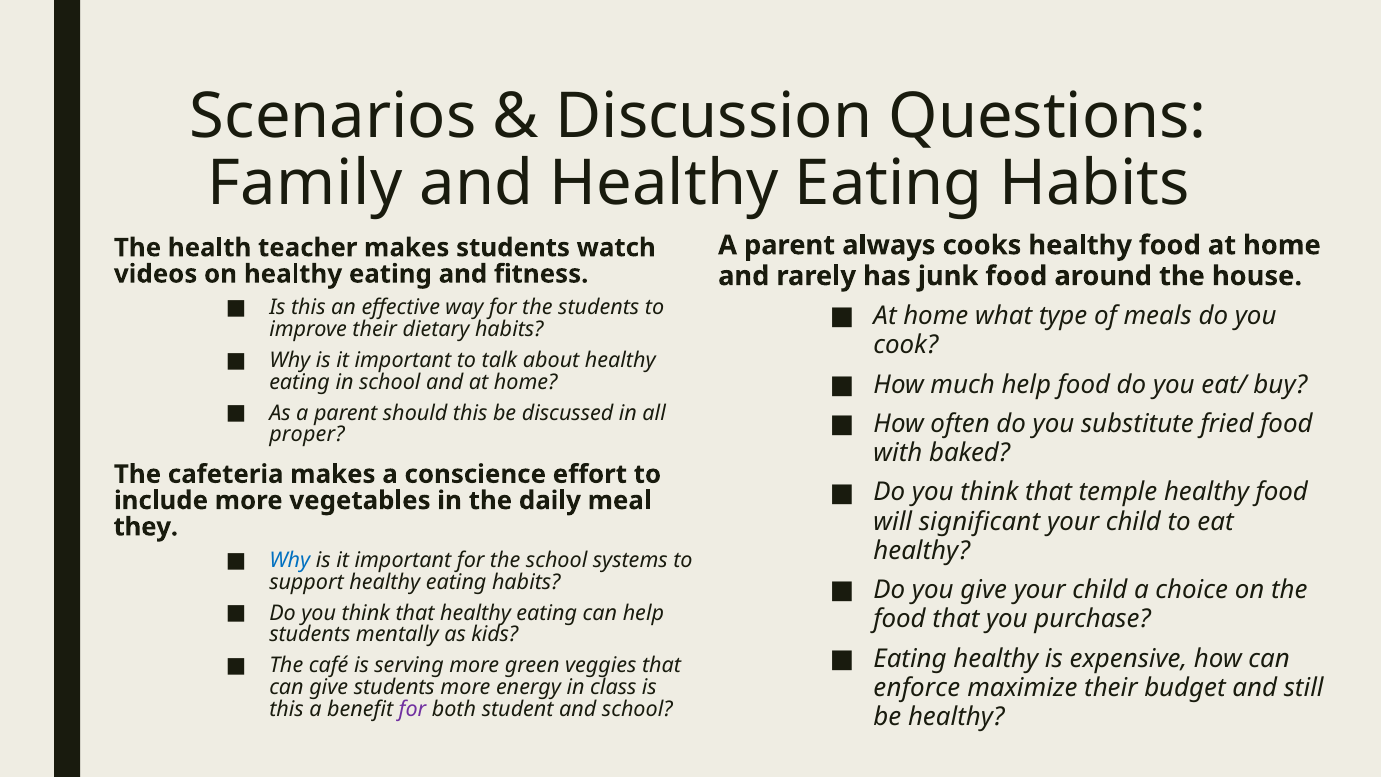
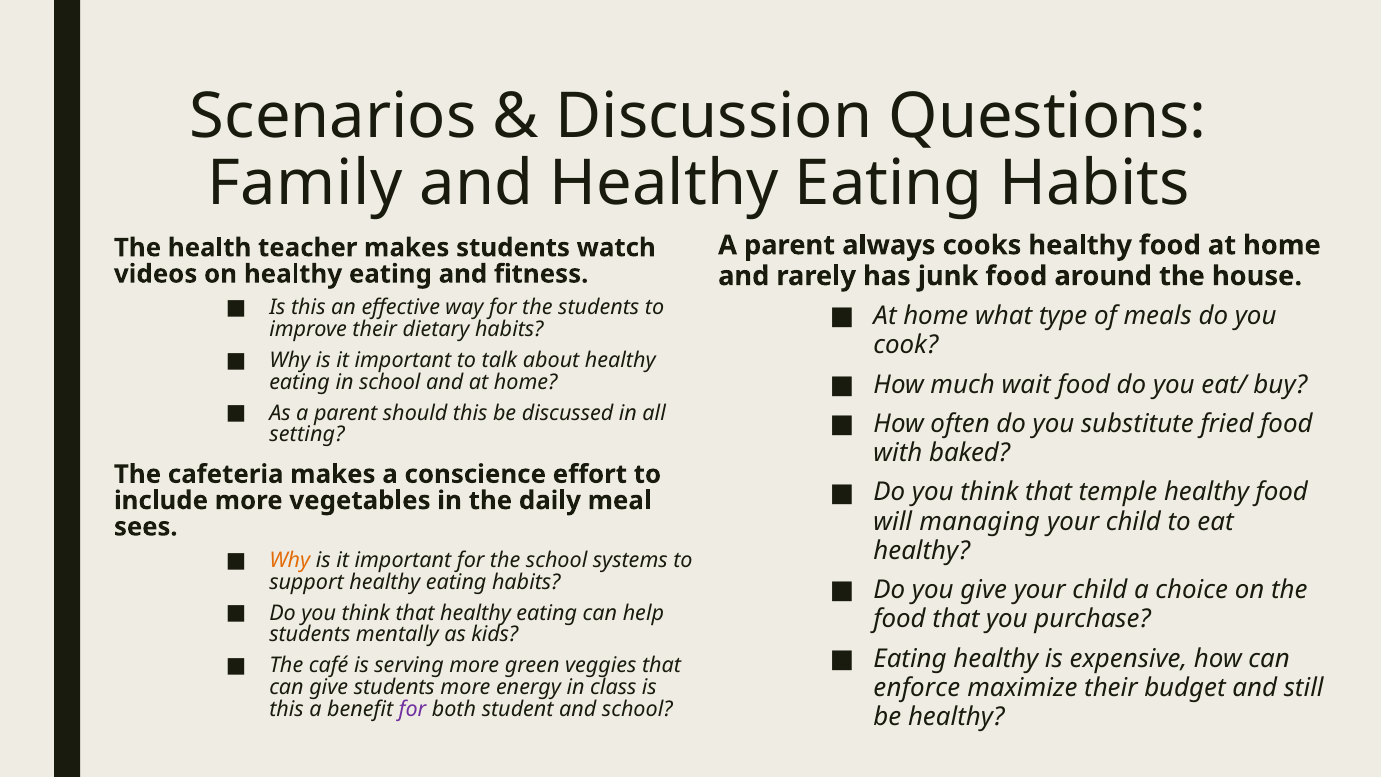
much help: help -> wait (1026, 385)
proper: proper -> setting (307, 435)
significant: significant -> managing (980, 522)
they: they -> sees (146, 527)
Why colour: blue -> orange (290, 560)
